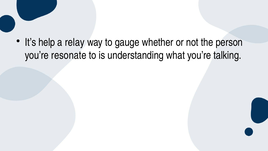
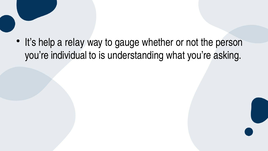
resonate: resonate -> individual (69, 55)
talking: talking -> asking (227, 55)
